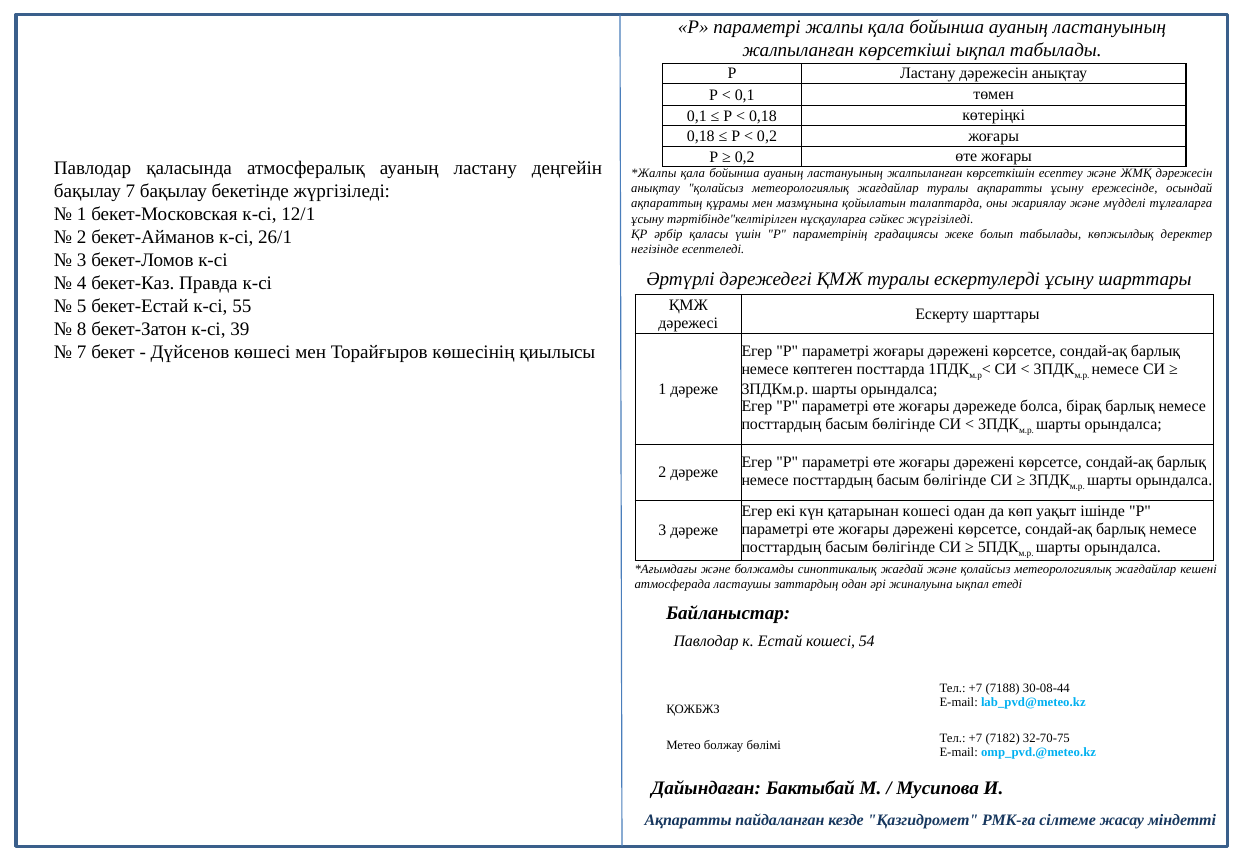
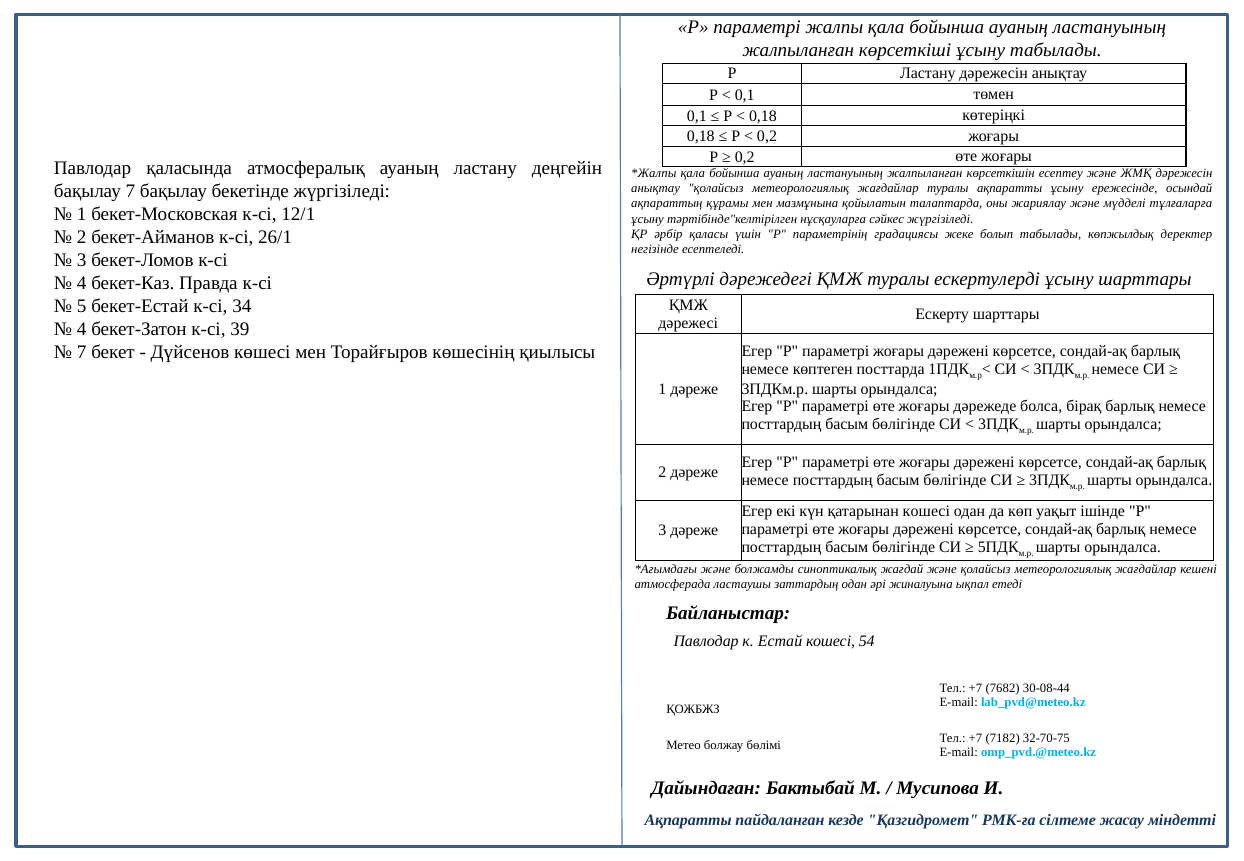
көрсеткіші ықпал: ықпал -> ұсыну (981, 50)
55: 55 -> 34 (242, 306)
8: 8 -> 4 (82, 329)
7188: 7188 -> 7682 (1003, 688)
